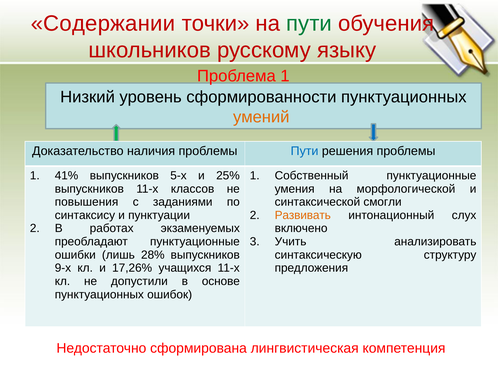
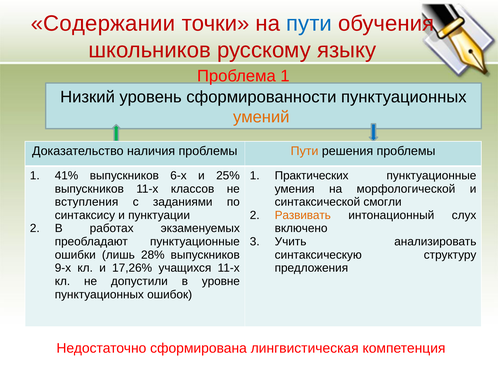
пути colour: green -> blue (309, 24)
Пути colour: blue -> orange (305, 151)
5-х: 5-х -> 6-х (178, 175)
Собственный: Собственный -> Практических (312, 175)
повышения: повышения -> вступления (87, 202)
основе: основе -> уровне (221, 281)
